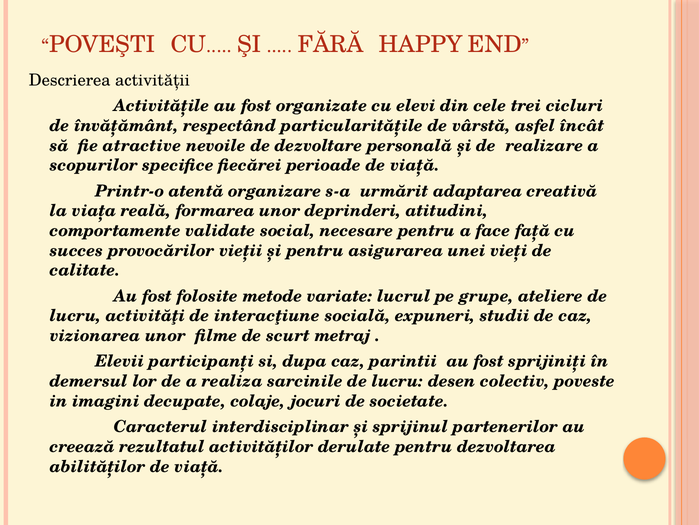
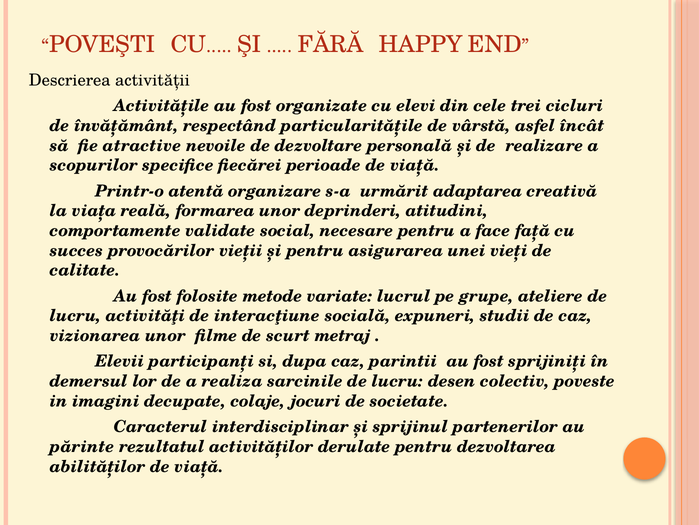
creează: creează -> părinte (82, 446)
